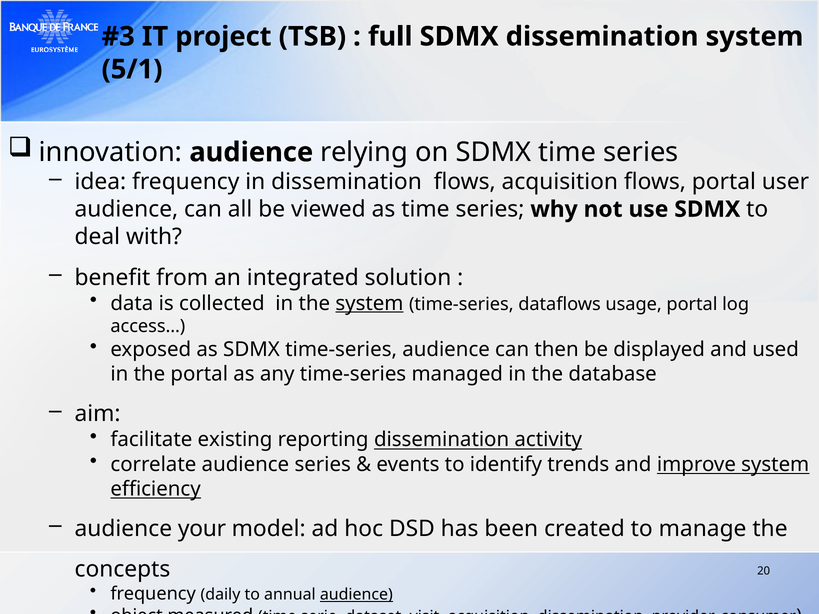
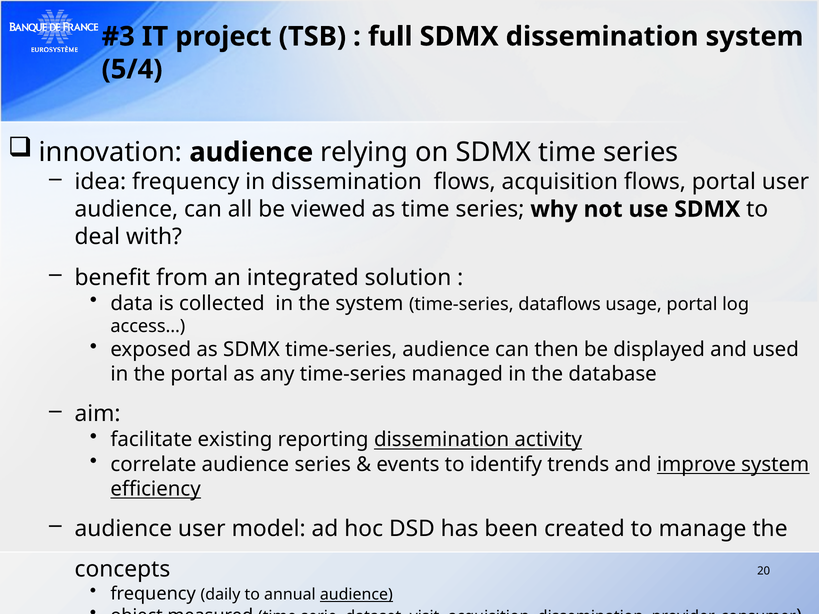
5/1: 5/1 -> 5/4 (132, 69)
system underline: present -> none (369, 303)
audience your: your -> user (202, 529)
